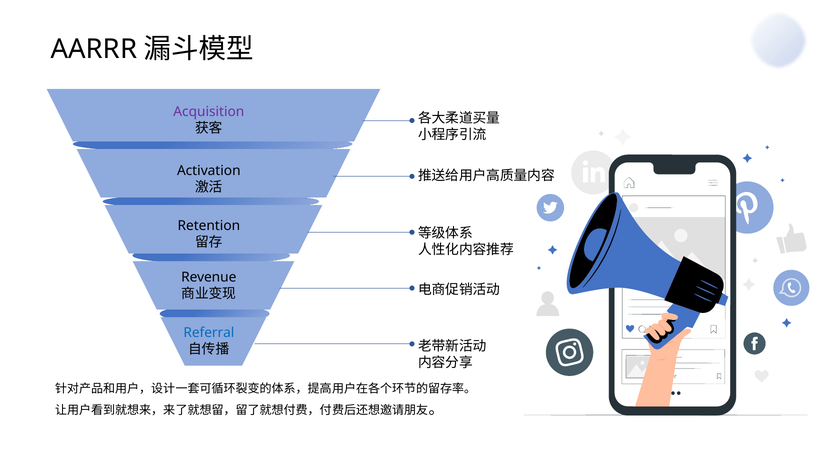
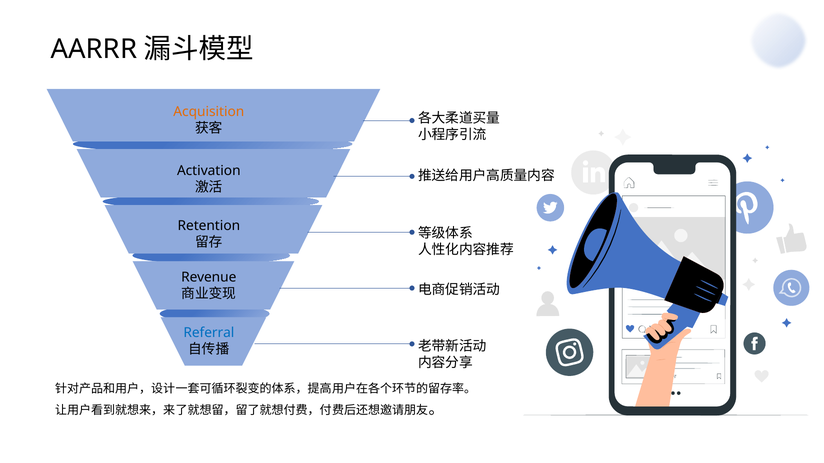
Acquisition colour: purple -> orange (209, 112)
